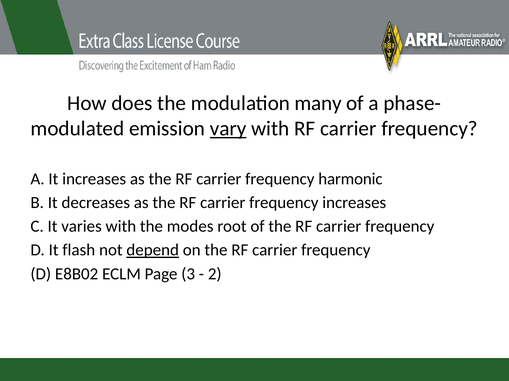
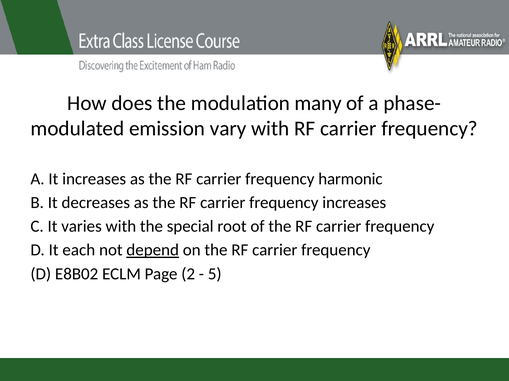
vary underline: present -> none (228, 129)
modes: modes -> special (190, 227)
flash: flash -> each (79, 251)
3: 3 -> 2 (188, 274)
2: 2 -> 5 (215, 274)
